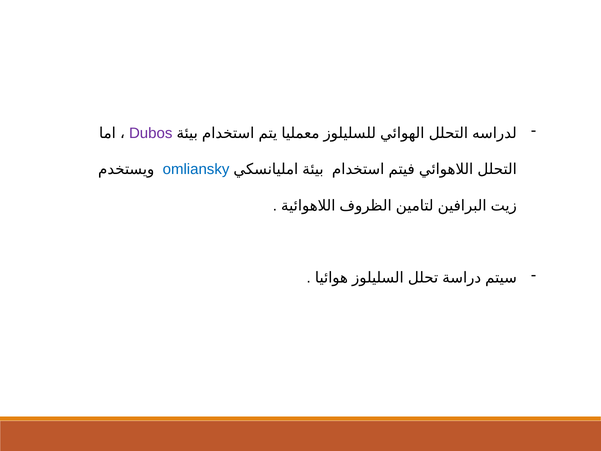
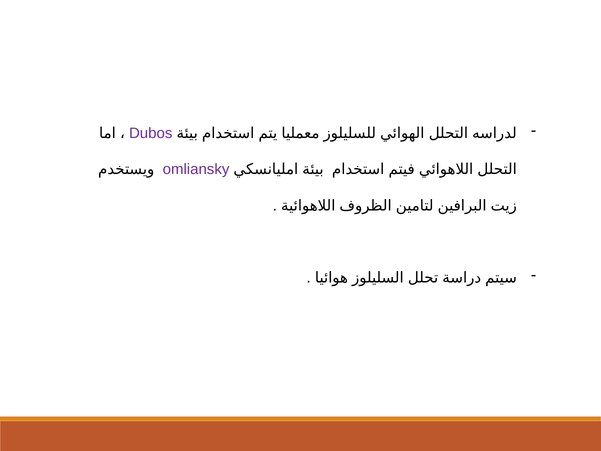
omliansky colour: blue -> purple (196, 169)
